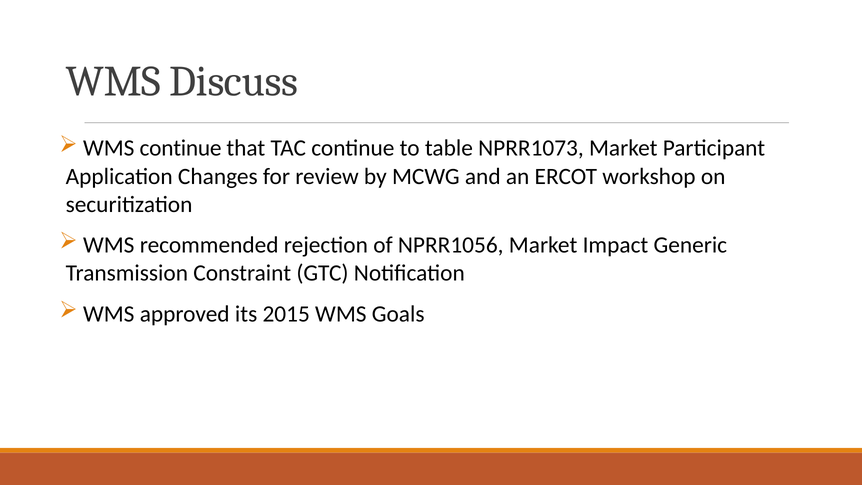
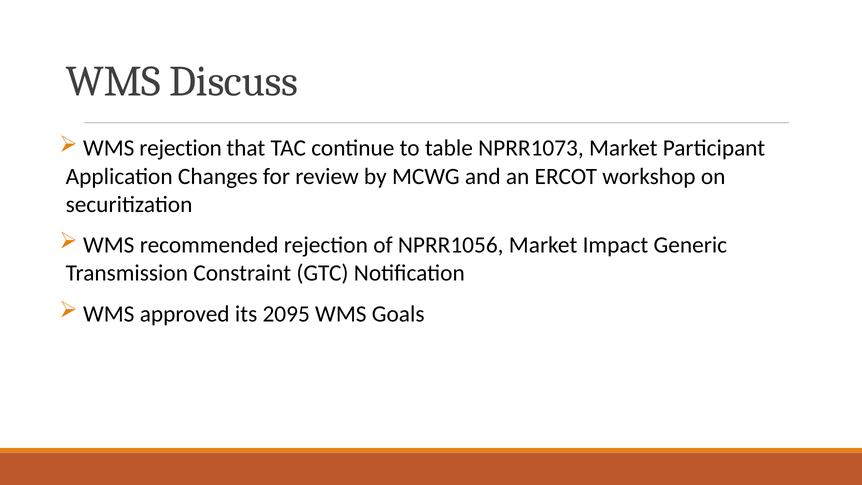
WMS continue: continue -> rejection (181, 148)
2015: 2015 -> 2095 (286, 314)
